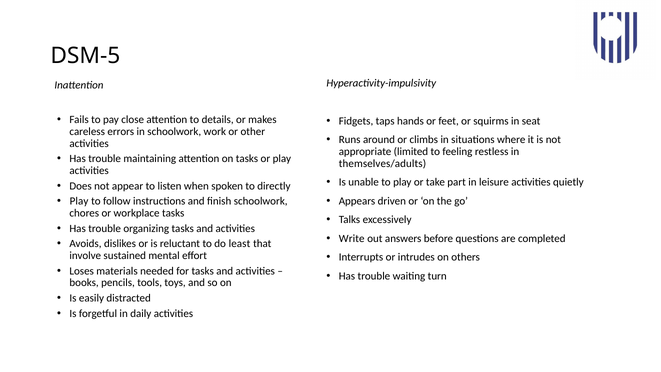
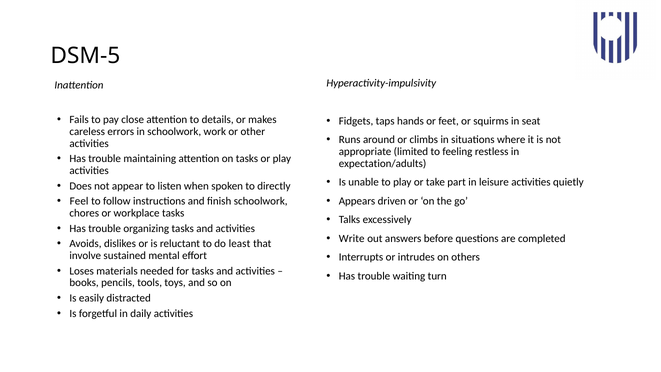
themselves/adults: themselves/adults -> expectation/adults (383, 163)
Play: Play -> Feel (79, 201)
